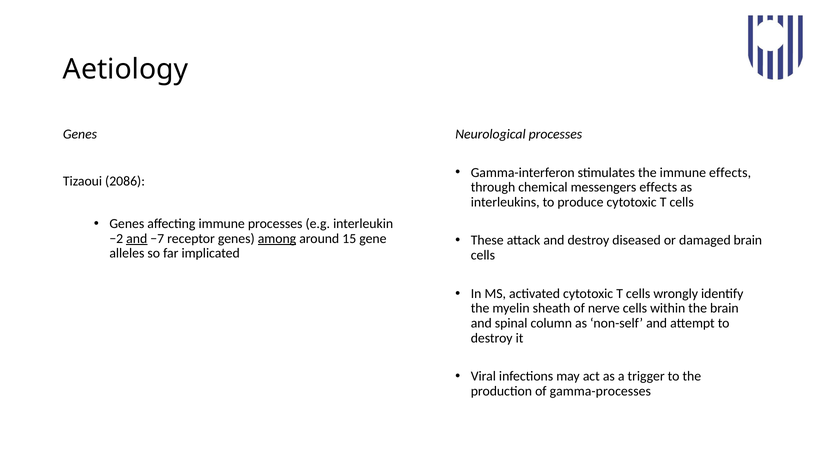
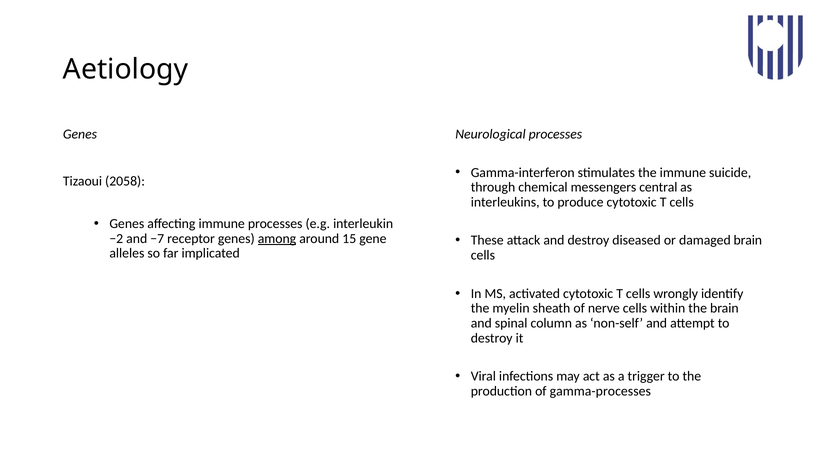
immune effects: effects -> suicide (730, 172)
2086: 2086 -> 2058 (125, 181)
messengers effects: effects -> central (658, 187)
and underline: present -> none (137, 238)
